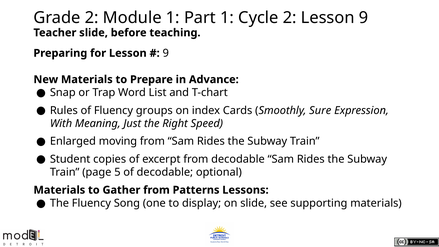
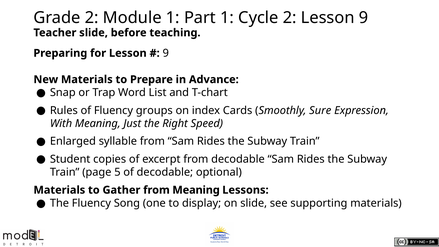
moving: moving -> syllable (118, 141)
from Patterns: Patterns -> Meaning (196, 190)
